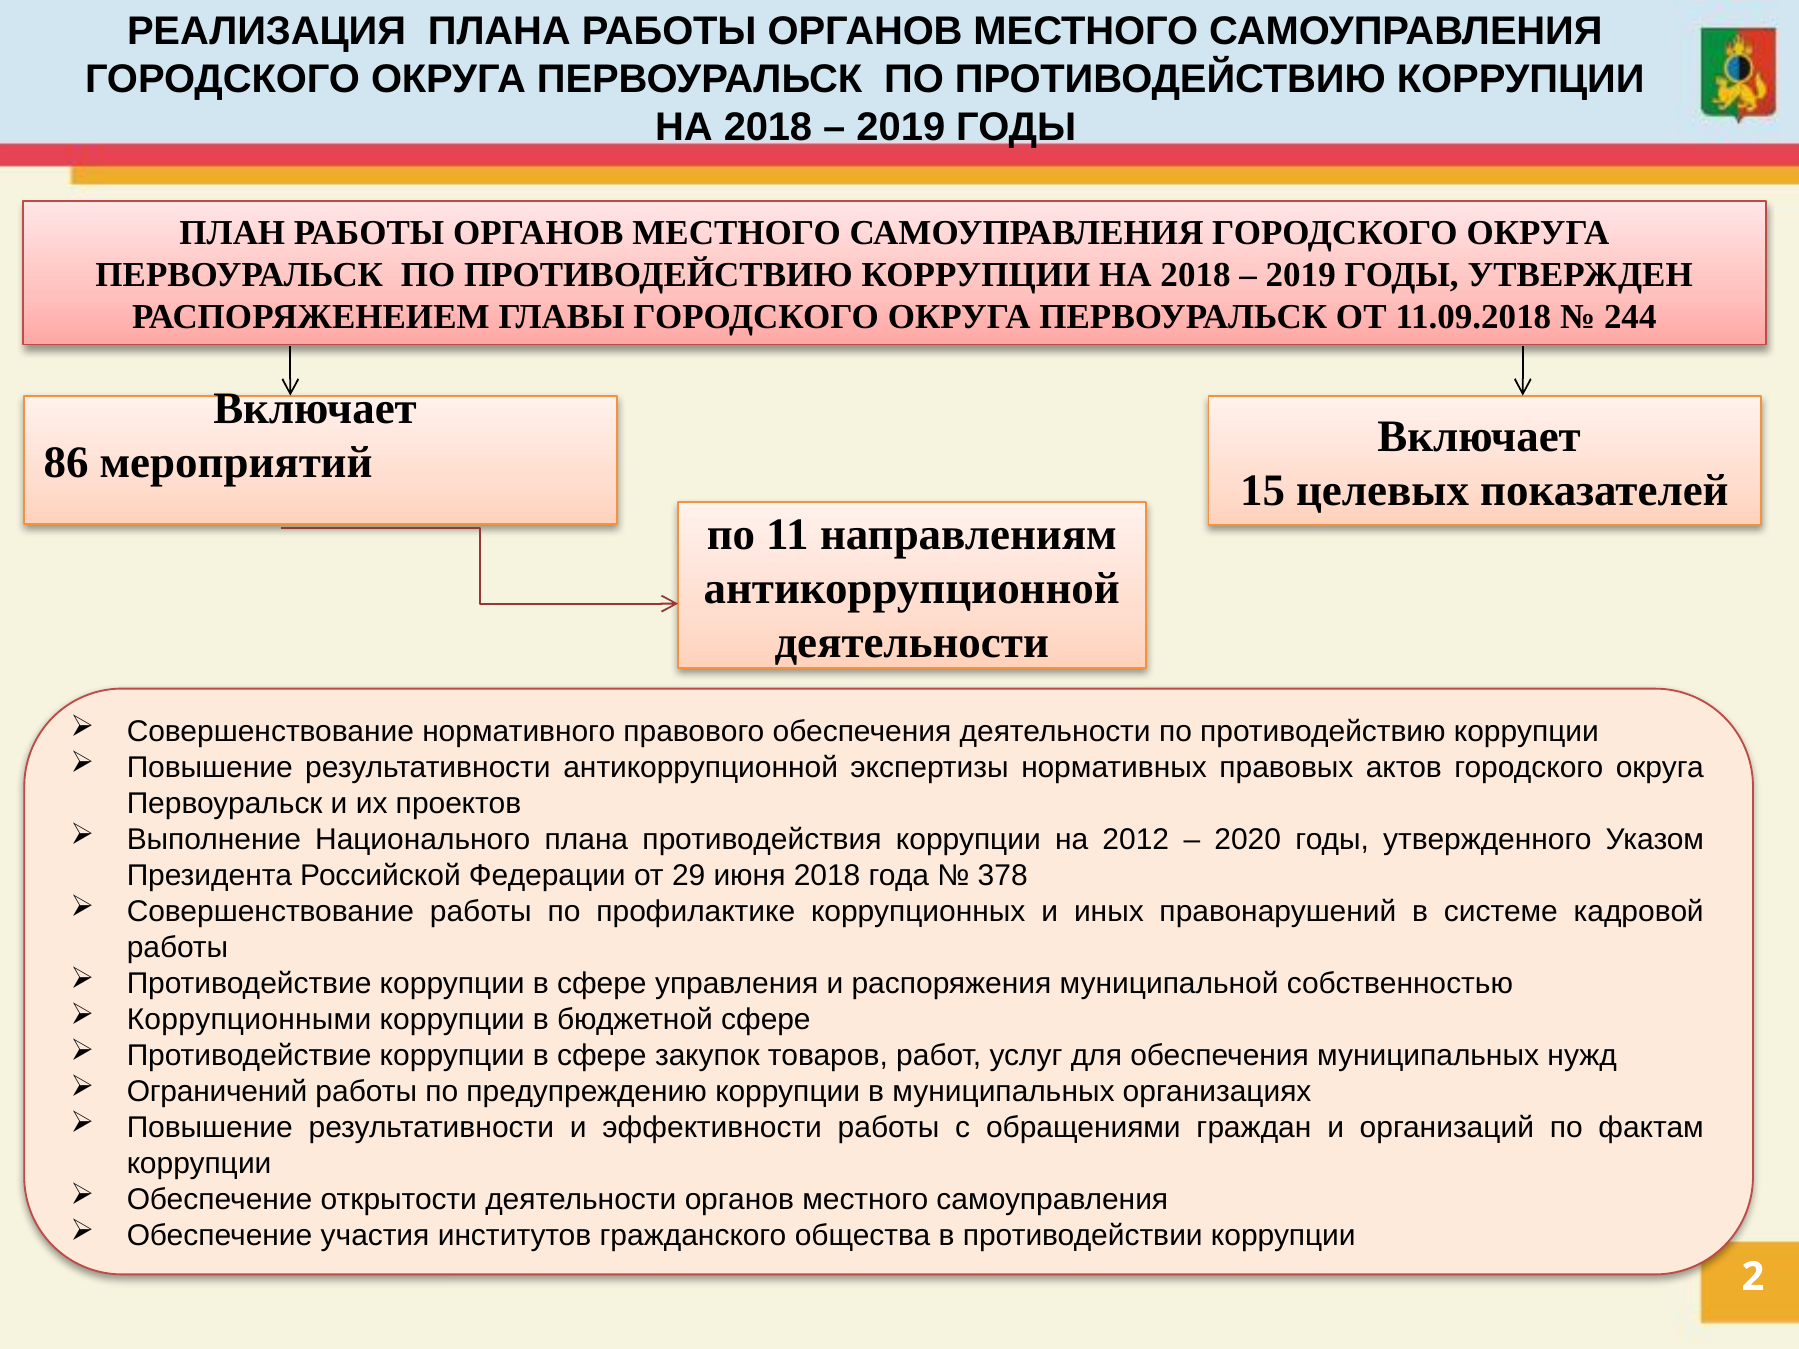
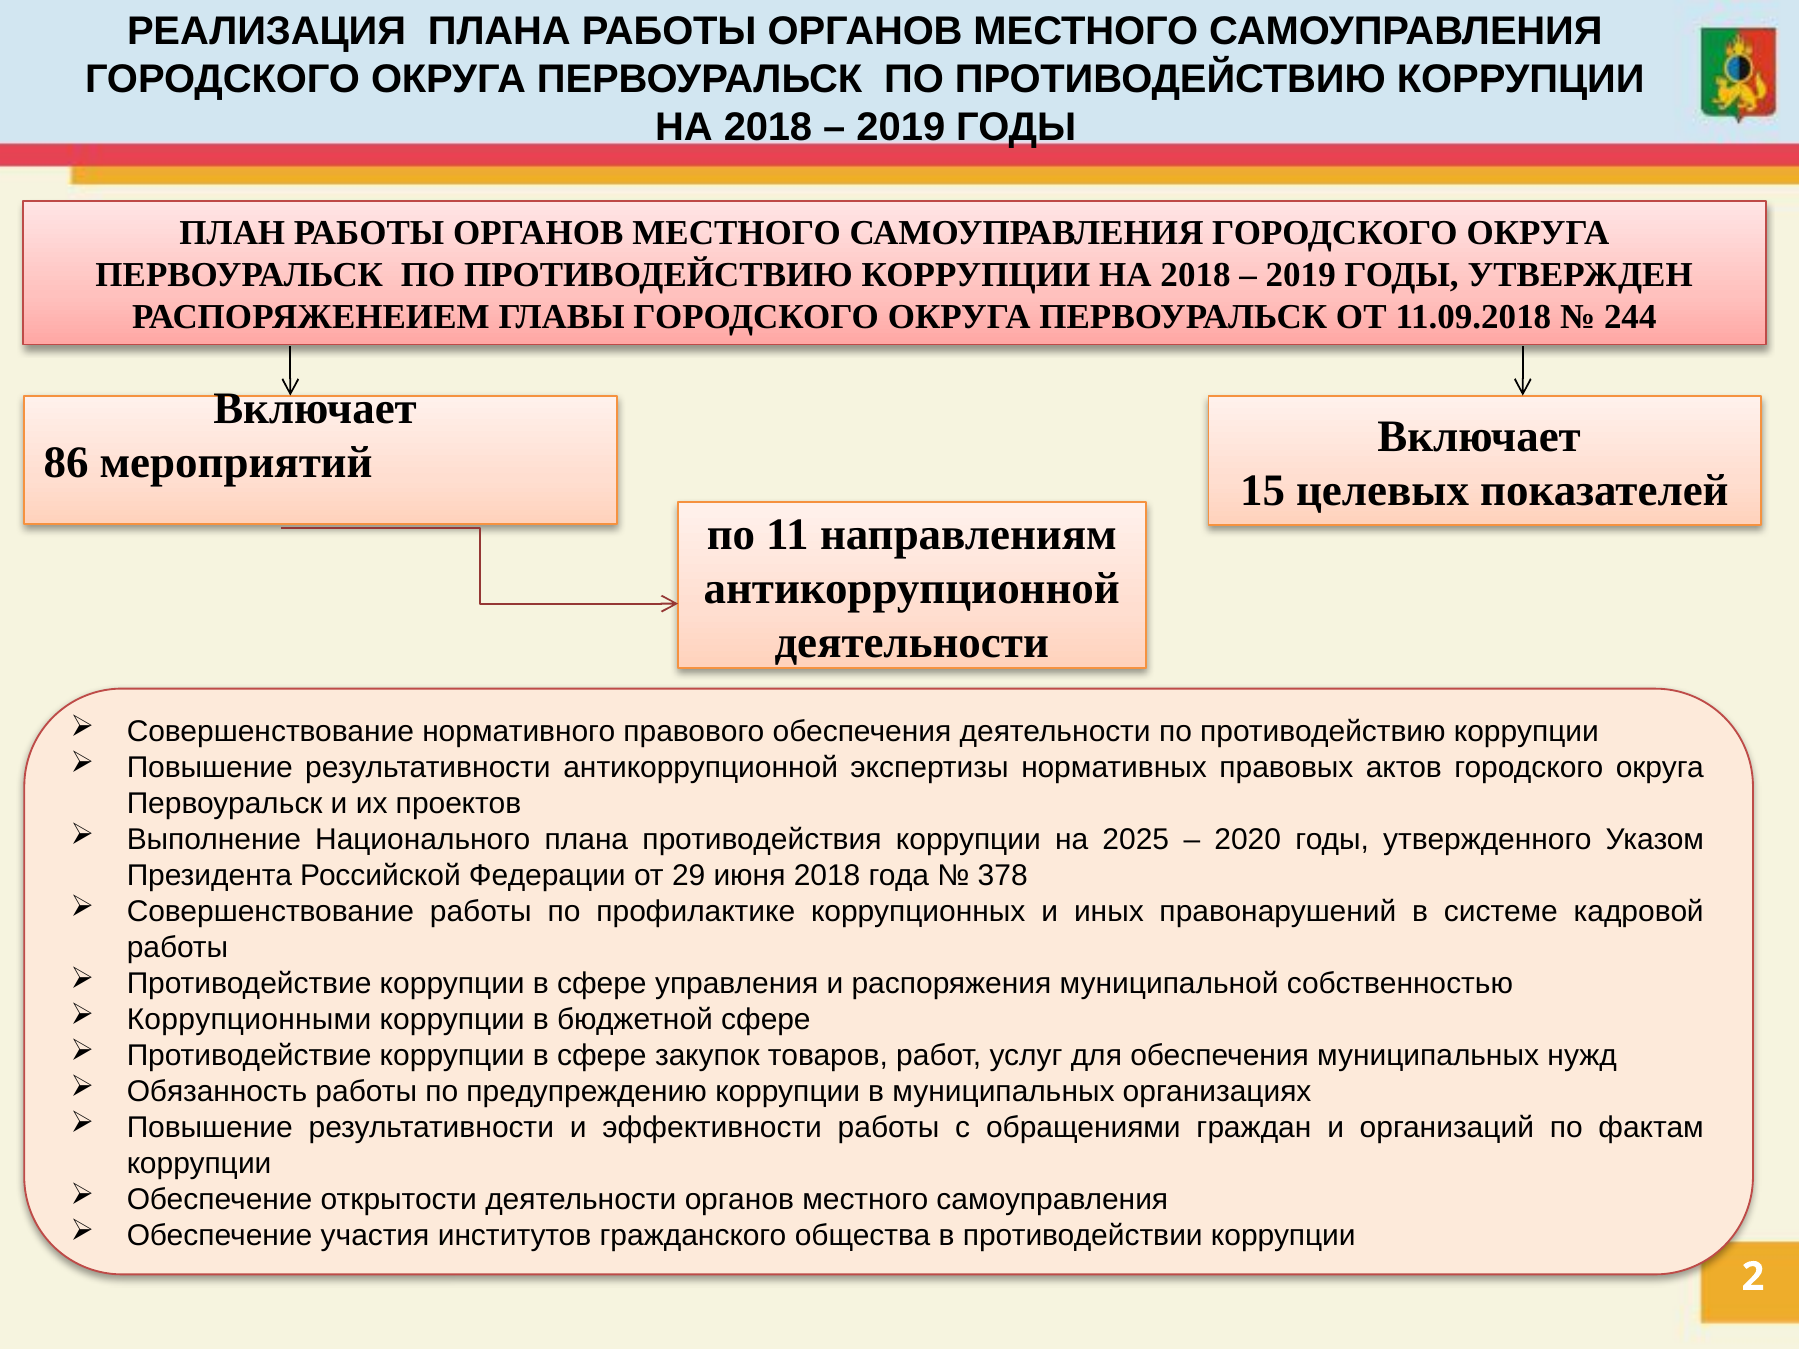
2012: 2012 -> 2025 (1136, 840)
Ограничений: Ограничений -> Обязанность (217, 1092)
